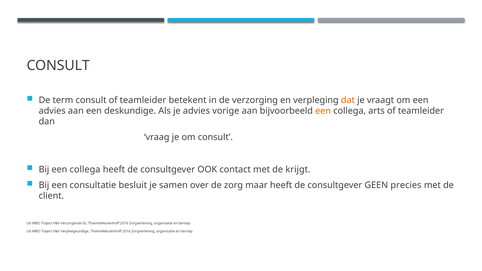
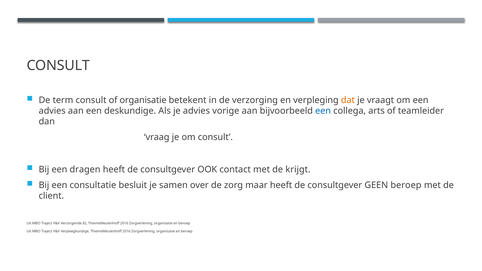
consult of teamleider: teamleider -> organisatie (143, 100)
een colour: orange -> blue (323, 111)
Bij een collega: collega -> dragen (85, 170)
GEEN precies: precies -> beroep (406, 185)
